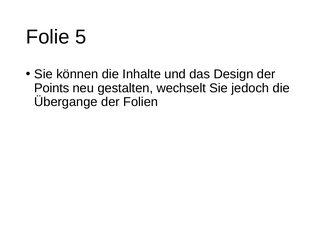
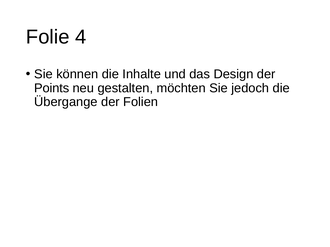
5: 5 -> 4 (81, 37)
wechselt: wechselt -> möchten (181, 88)
